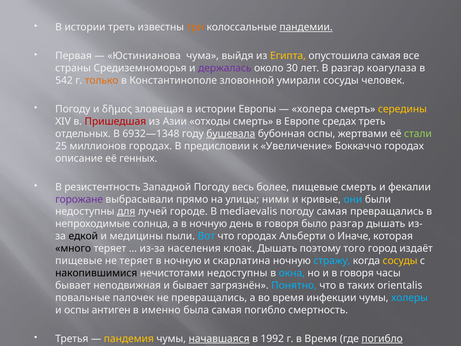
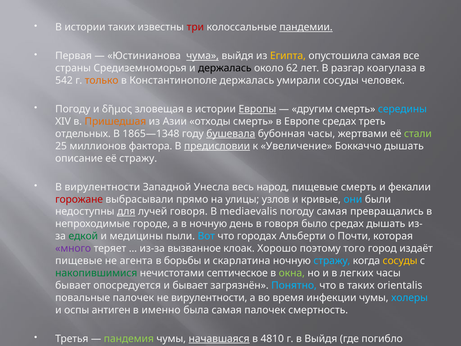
истории треть: треть -> таких (122, 27)
три colour: orange -> red (195, 27)
чума underline: none -> present (203, 56)
держалась colour: purple -> black (225, 68)
30: 30 -> 62 (292, 68)
Константинополе зловонной: зловонной -> держалась (247, 80)
Европы underline: none -> present (257, 109)
холера: холера -> другим (312, 109)
середины colour: yellow -> light blue (402, 109)
Пришедшая colour: red -> orange (115, 121)
6932—1348: 6932—1348 -> 1865—1348 (151, 134)
бубонная оспы: оспы -> часы (321, 134)
миллионов городах: городах -> фактора (151, 146)
предисловии underline: none -> present (217, 146)
Боккаччо городах: городах -> дышать (404, 146)
её генных: генных -> стражу (138, 158)
В резистентность: резистентность -> вирулентности (102, 187)
Западной Погоду: Погоду -> Унесла (211, 187)
весь более: более -> народ (273, 187)
горожане colour: purple -> red (79, 199)
ними: ними -> узлов (276, 199)
лучей городе: городе -> говоря (189, 211)
солнца: солнца -> городе (151, 224)
было разгар: разгар -> средах (347, 224)
едкой colour: black -> green (83, 236)
Иначе: Иначе -> Почти (354, 236)
много colour: black -> purple (73, 248)
населения: населения -> вызванное (194, 248)
клоак Дышать: Дышать -> Хорошо (277, 248)
не теряет: теряет -> агента (136, 261)
ночную: ночную -> борьбы (183, 261)
накопившимися colour: black -> green (96, 273)
нечистотами недоступны: недоступны -> септическое (237, 273)
окна colour: light blue -> light green (292, 273)
и в говоря: говоря -> легких (357, 273)
неподвижная: неподвижная -> опосредуется (127, 285)
не превращались: превращались -> вирулентности (209, 297)
самая погибло: погибло -> палочек (265, 310)
пандемия colour: yellow -> light green (129, 338)
1992: 1992 -> 4810 (272, 338)
в Время: Время -> Выйдя (321, 338)
погибло underline: present -> none (382, 338)
